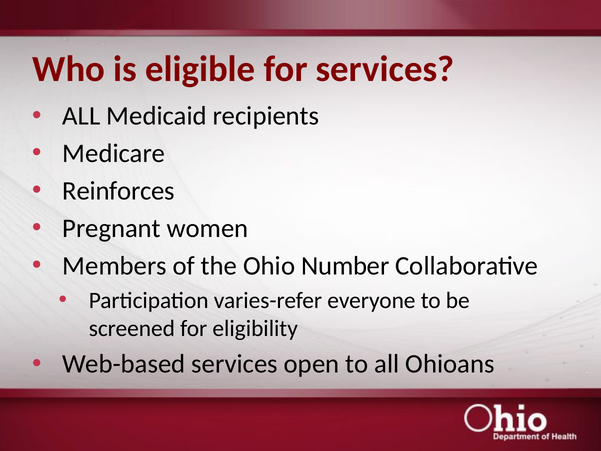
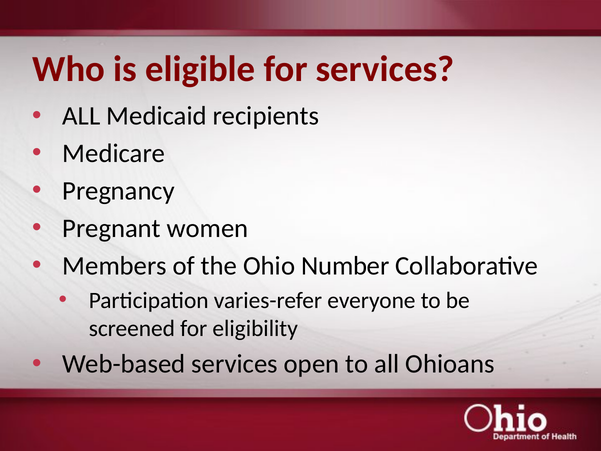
Reinforces: Reinforces -> Pregnancy (119, 191)
